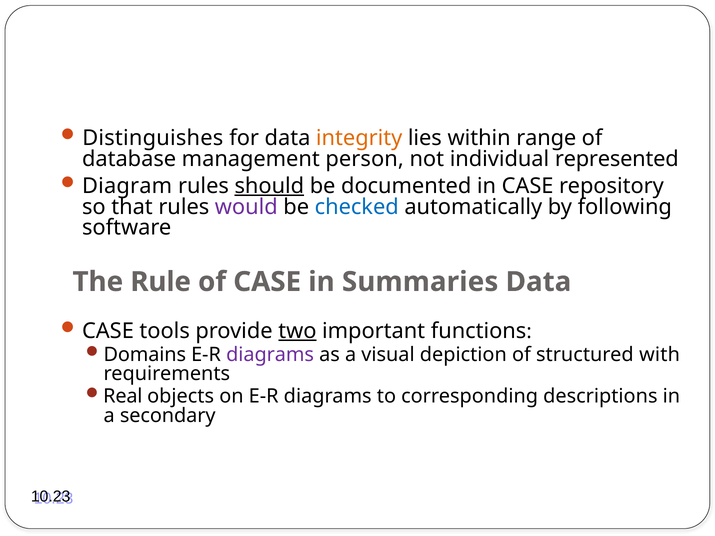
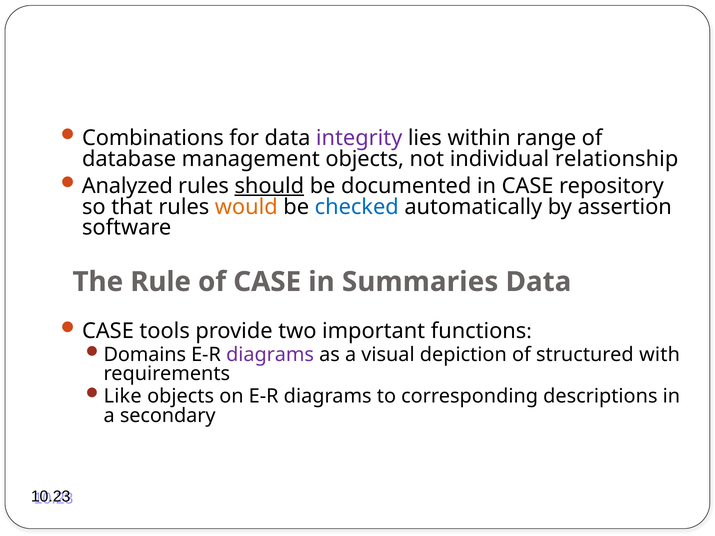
Distinguishes: Distinguishes -> Combinations (153, 138)
integrity colour: orange -> purple (359, 138)
management person: person -> objects (365, 159)
represented: represented -> relationship (617, 159)
Diagram: Diagram -> Analyzed (127, 186)
would colour: purple -> orange (246, 207)
following: following -> assertion (625, 207)
two underline: present -> none (297, 331)
Real: Real -> Like (123, 397)
